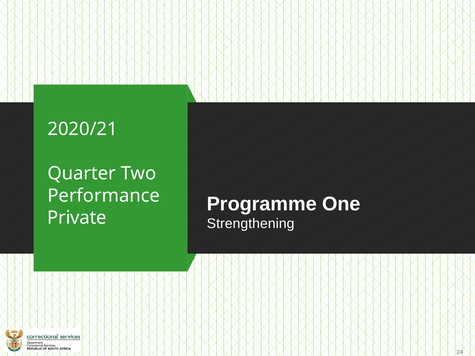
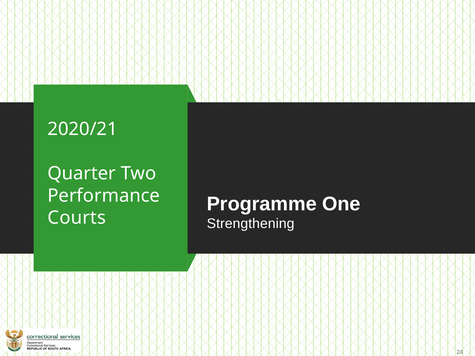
Private: Private -> Courts (77, 218)
